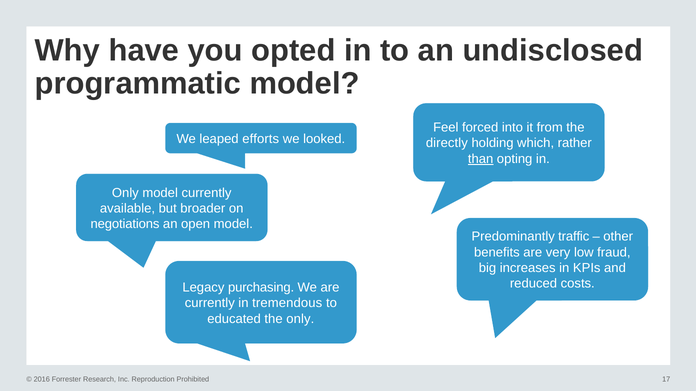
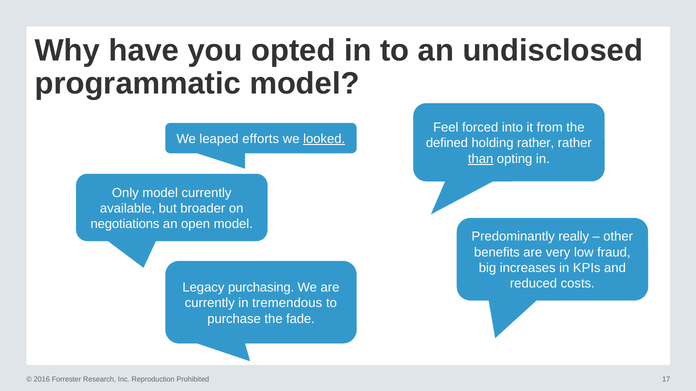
looked underline: none -> present (324, 139)
directly: directly -> defined (447, 143)
holding which: which -> rather (536, 143)
traffic: traffic -> really (574, 237)
educated: educated -> purchase (234, 319)
the only: only -> fade (300, 319)
